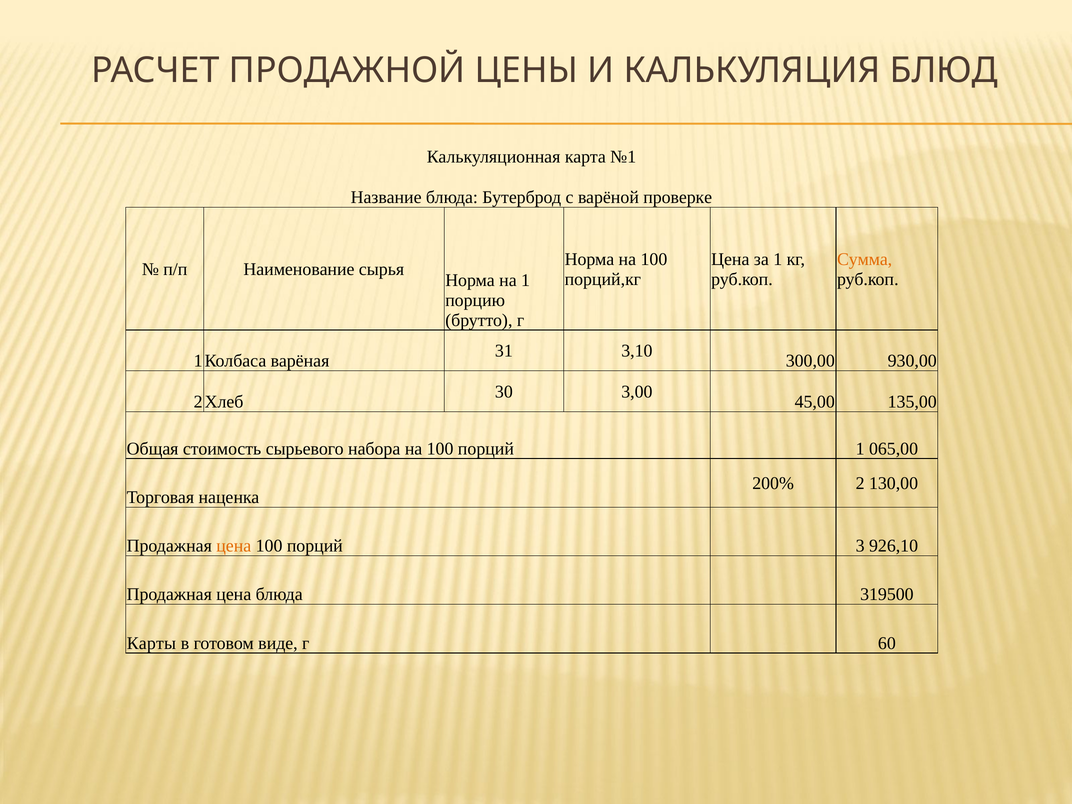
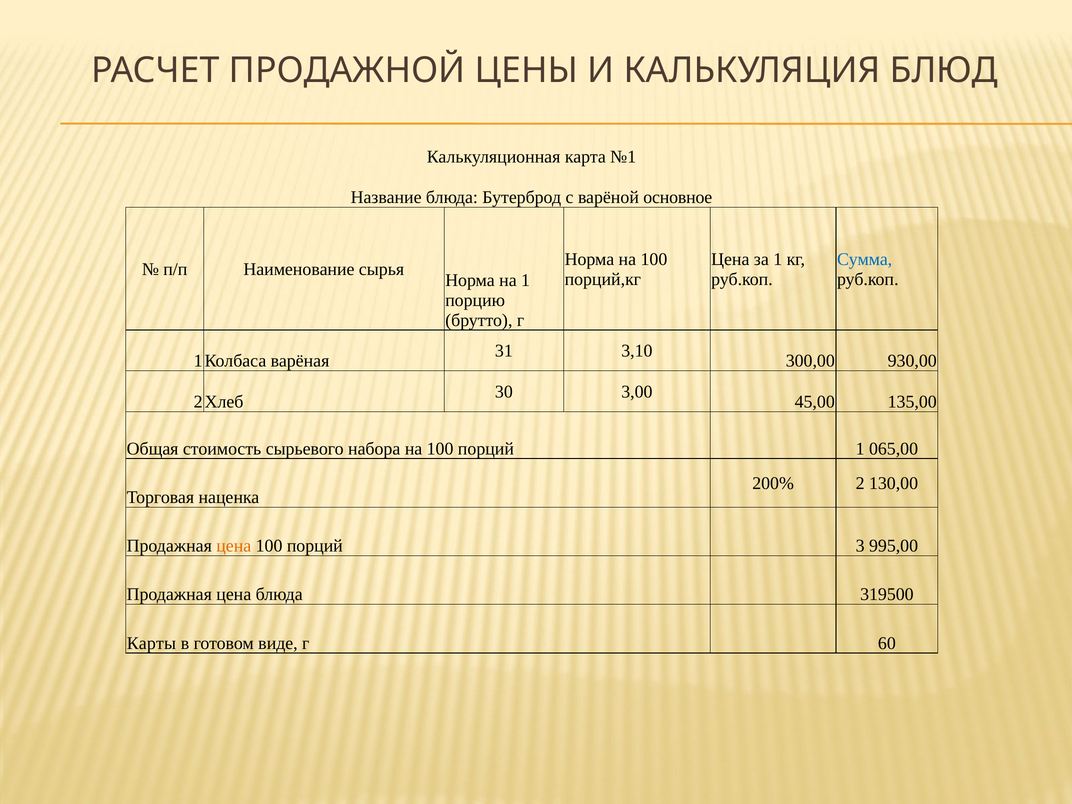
проверке: проверке -> основное (678, 198)
Сумма colour: orange -> blue (865, 259)
926,10: 926,10 -> 995,00 (894, 546)
